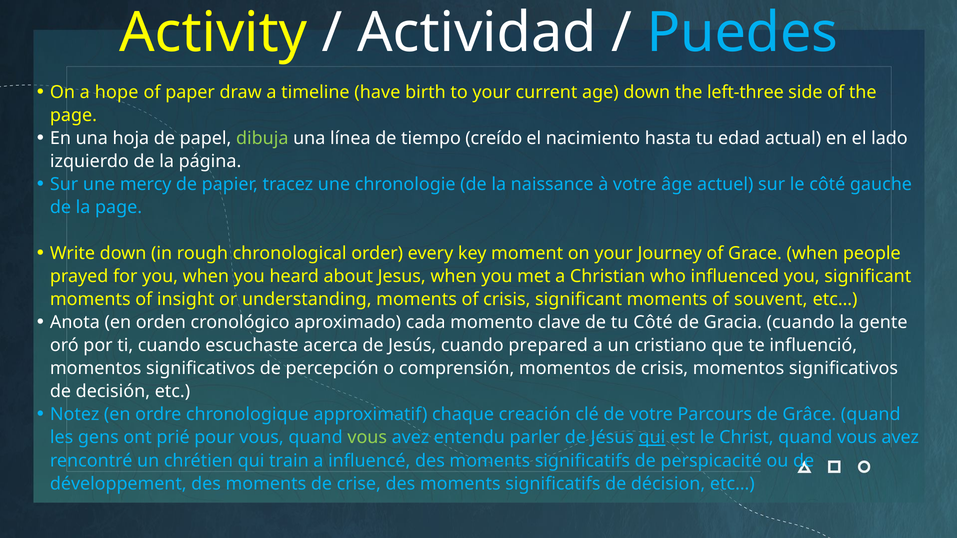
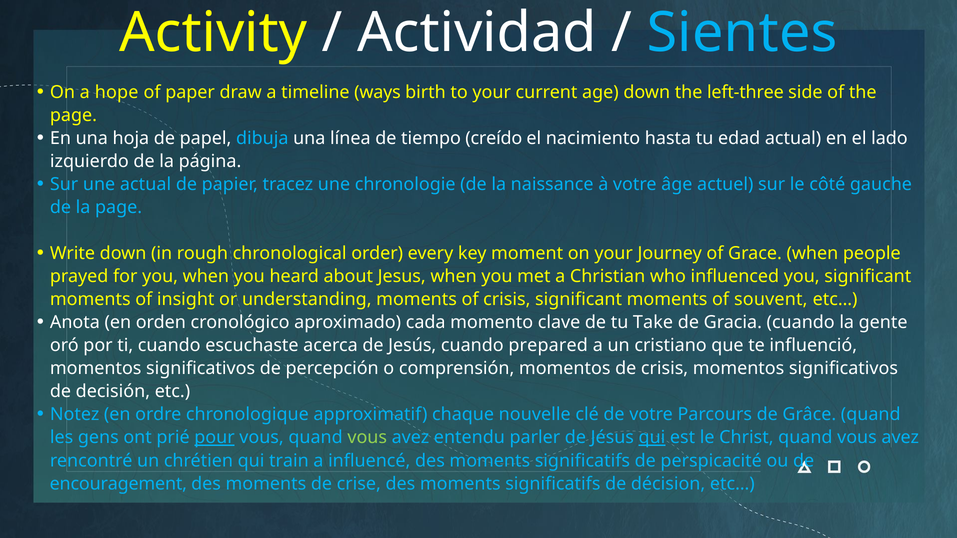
Puedes: Puedes -> Sientes (742, 33)
have: have -> ways (377, 92)
dibuja colour: light green -> light blue (262, 138)
une mercy: mercy -> actual (146, 184)
tu Côté: Côté -> Take (653, 323)
creación: creación -> nouvelle (535, 415)
pour underline: none -> present (215, 438)
développement: développement -> encouragement (118, 484)
